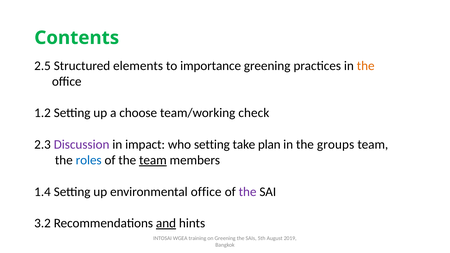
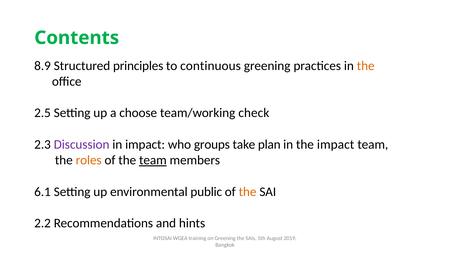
2.5: 2.5 -> 8.9 (43, 66)
elements: elements -> principles (138, 66)
importance: importance -> continuous (211, 66)
1.2: 1.2 -> 2.5 (43, 113)
who setting: setting -> groups (212, 145)
the groups: groups -> impact (336, 145)
roles colour: blue -> orange (89, 160)
1.4: 1.4 -> 6.1 (43, 192)
environmental office: office -> public (206, 192)
the colour: purple -> orange (248, 192)
3.2: 3.2 -> 2.2 (43, 223)
and underline: present -> none (166, 223)
